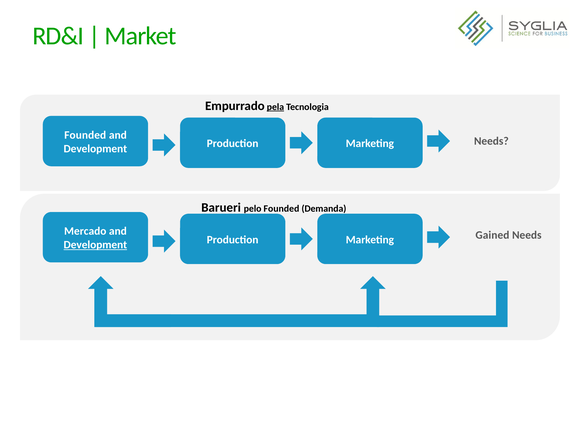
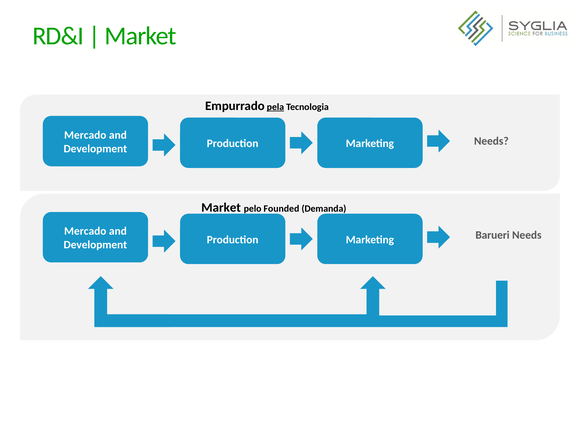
Founded: Founded -> Mercado (85, 135)
Barueri: Barueri -> Market (221, 208)
Development underline: present -> none (95, 245)
Gained: Gained -> Barueri (493, 235)
